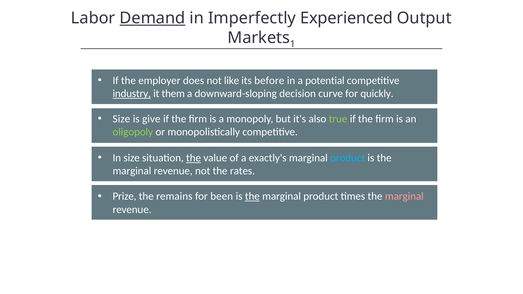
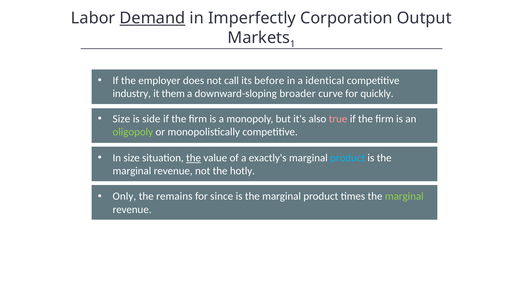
Experienced: Experienced -> Corporation (346, 18)
like: like -> call (232, 81)
potential: potential -> identical (325, 81)
industry underline: present -> none (132, 94)
decision: decision -> broader (298, 94)
give: give -> side (151, 119)
true colour: light green -> pink (338, 119)
rates: rates -> hotly (242, 171)
Prize: Prize -> Only (124, 196)
been: been -> since (222, 196)
the underline: present -> none (252, 196)
marginal colour: pink -> light green (404, 196)
